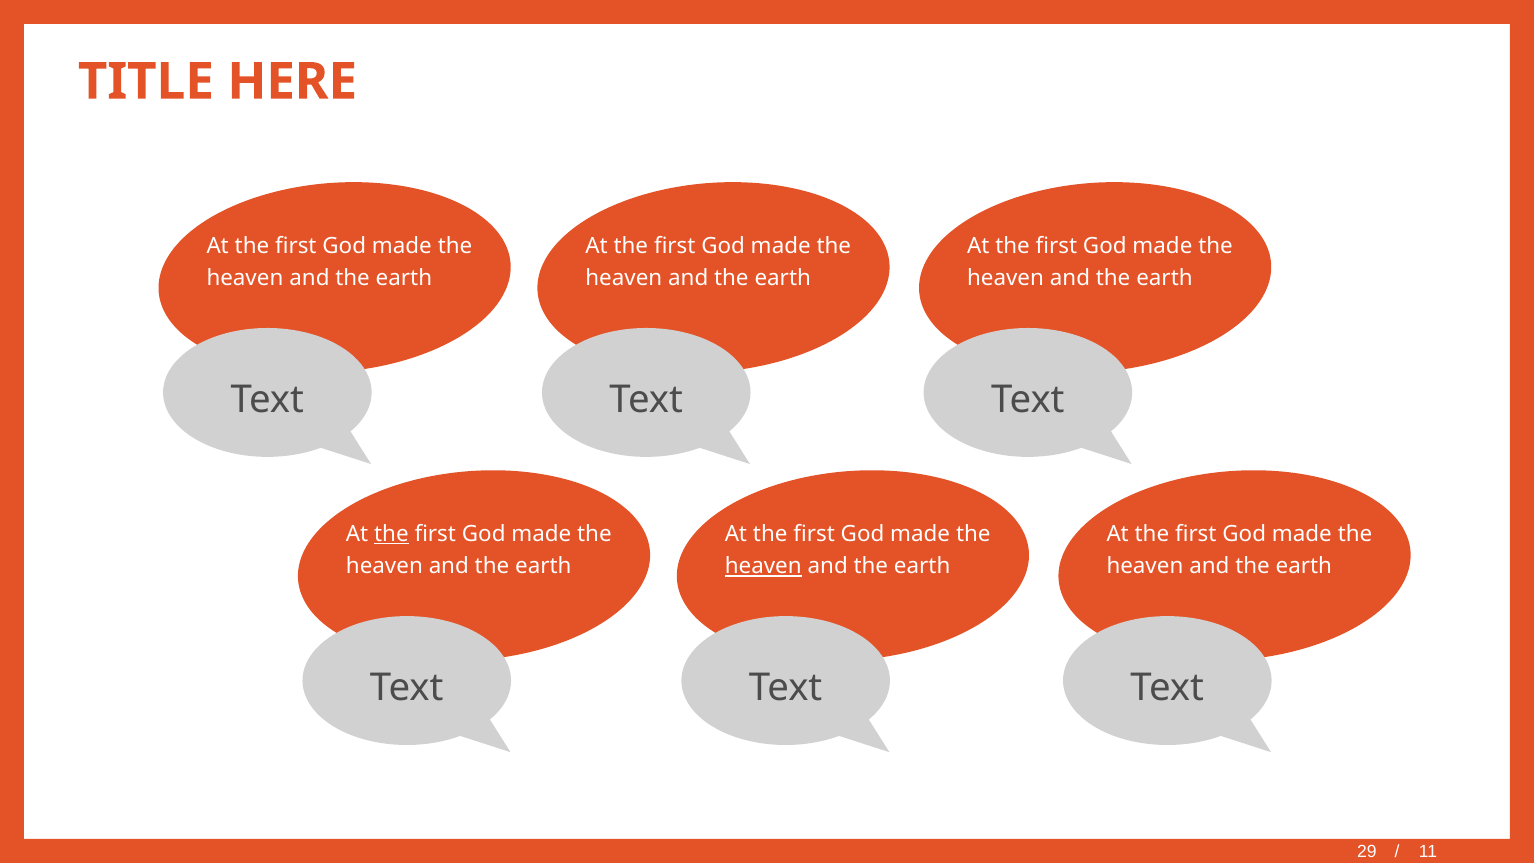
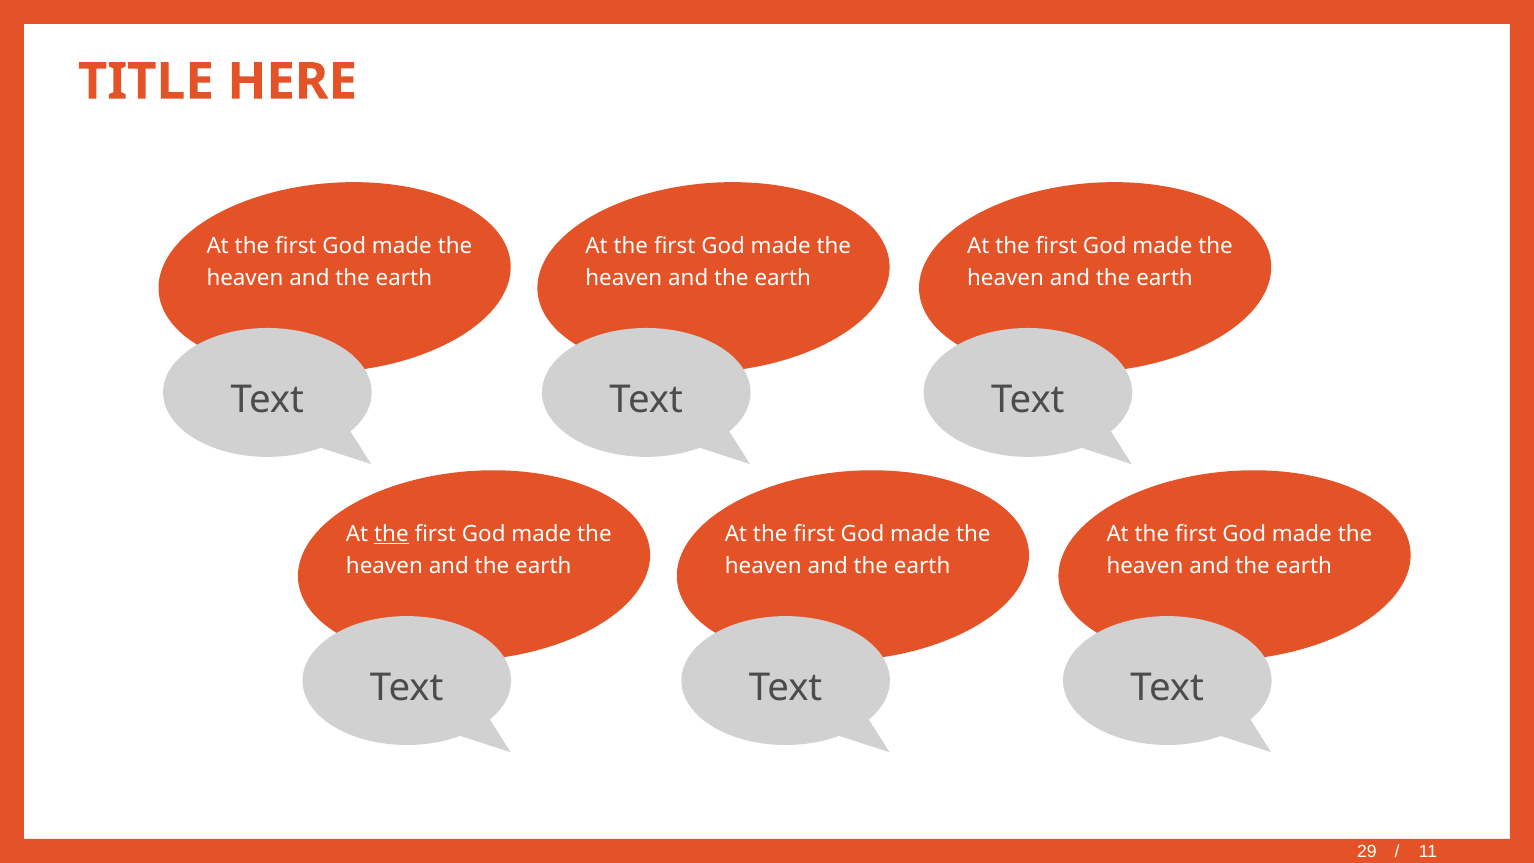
heaven underline: present -> none (763, 566)
